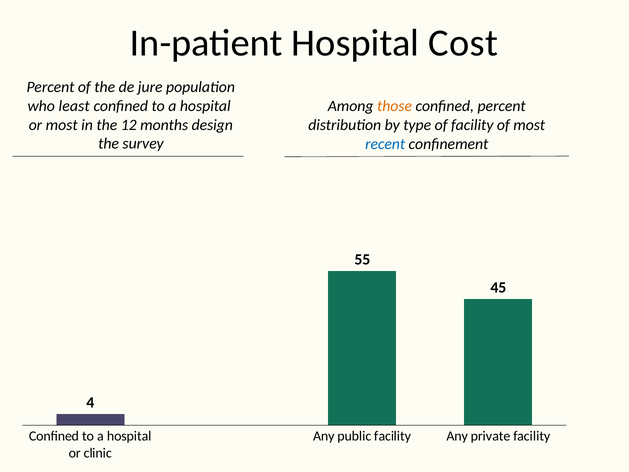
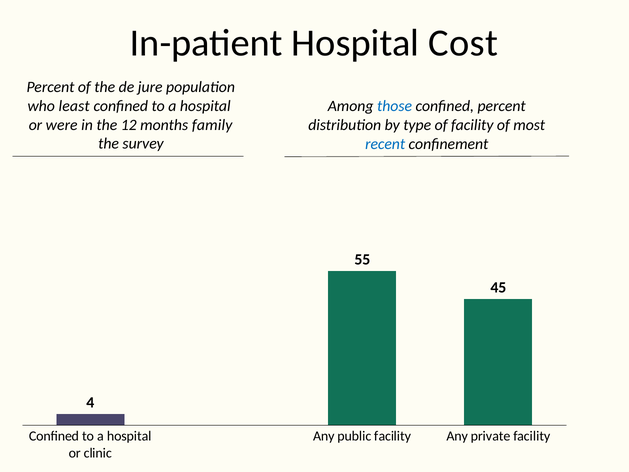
those colour: orange -> blue (395, 106)
or most: most -> were (62, 125)
design: design -> family (212, 125)
